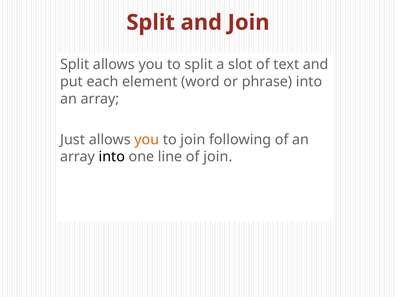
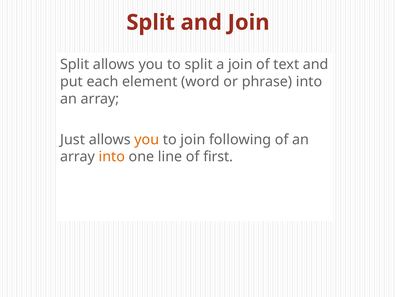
a slot: slot -> join (240, 64)
into colour: black -> orange (112, 157)
of join: join -> first (218, 157)
